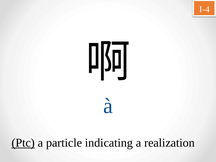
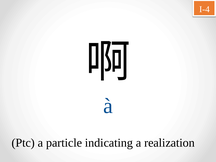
Ptc underline: present -> none (23, 143)
